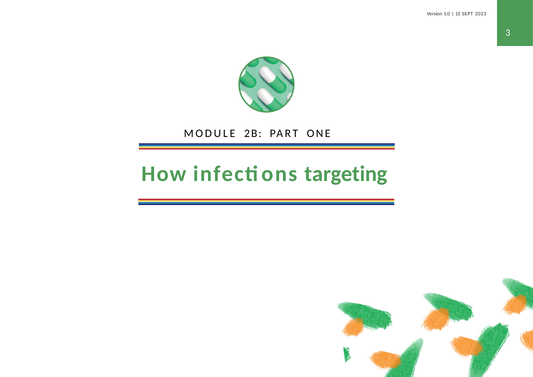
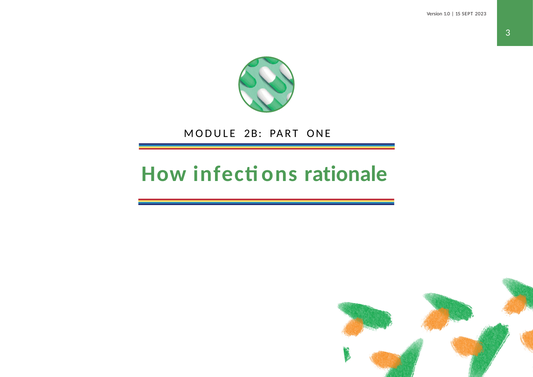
targeting: targeting -> rationale (346, 174)
